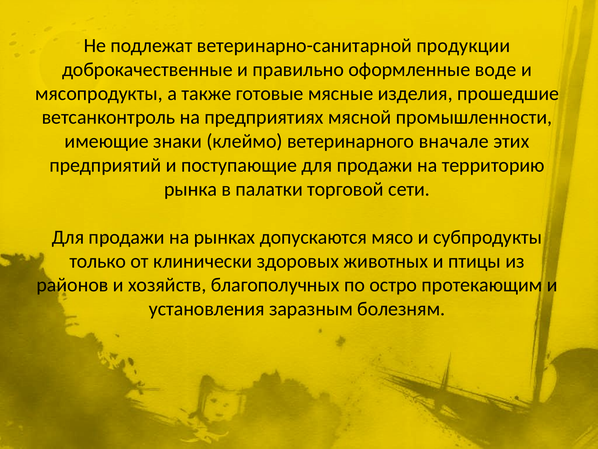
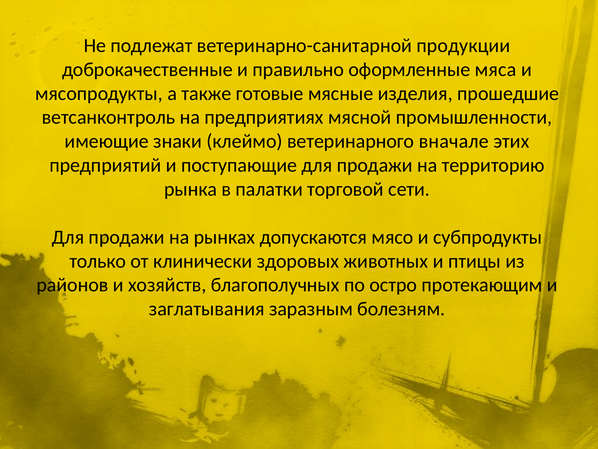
воде: воде -> мяса (496, 69)
установления: установления -> заглатывания (207, 309)
